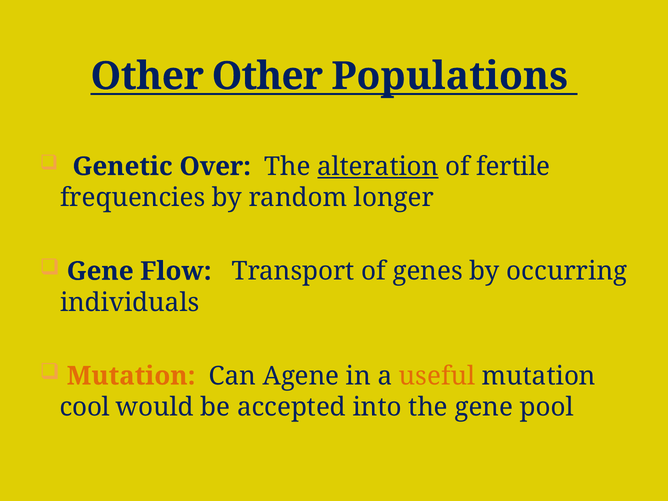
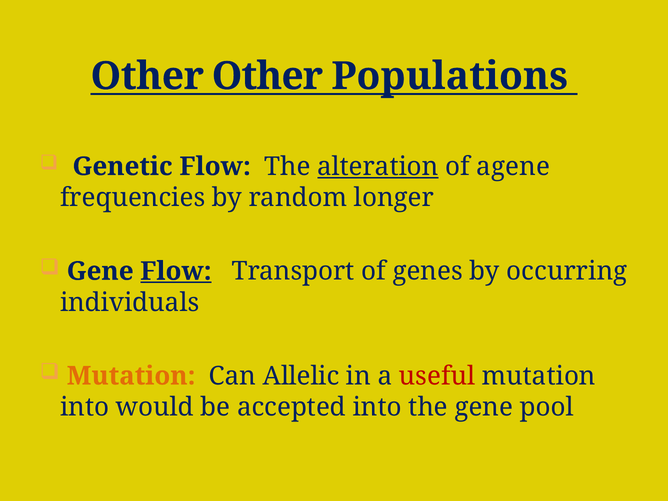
Genetic Over: Over -> Flow (215, 167)
fertile: fertile -> agene (513, 167)
Flow underline: none -> present (176, 271)
Agene: Agene -> Allelic (301, 376)
useful colour: orange -> red (437, 376)
cool: cool -> into (85, 407)
